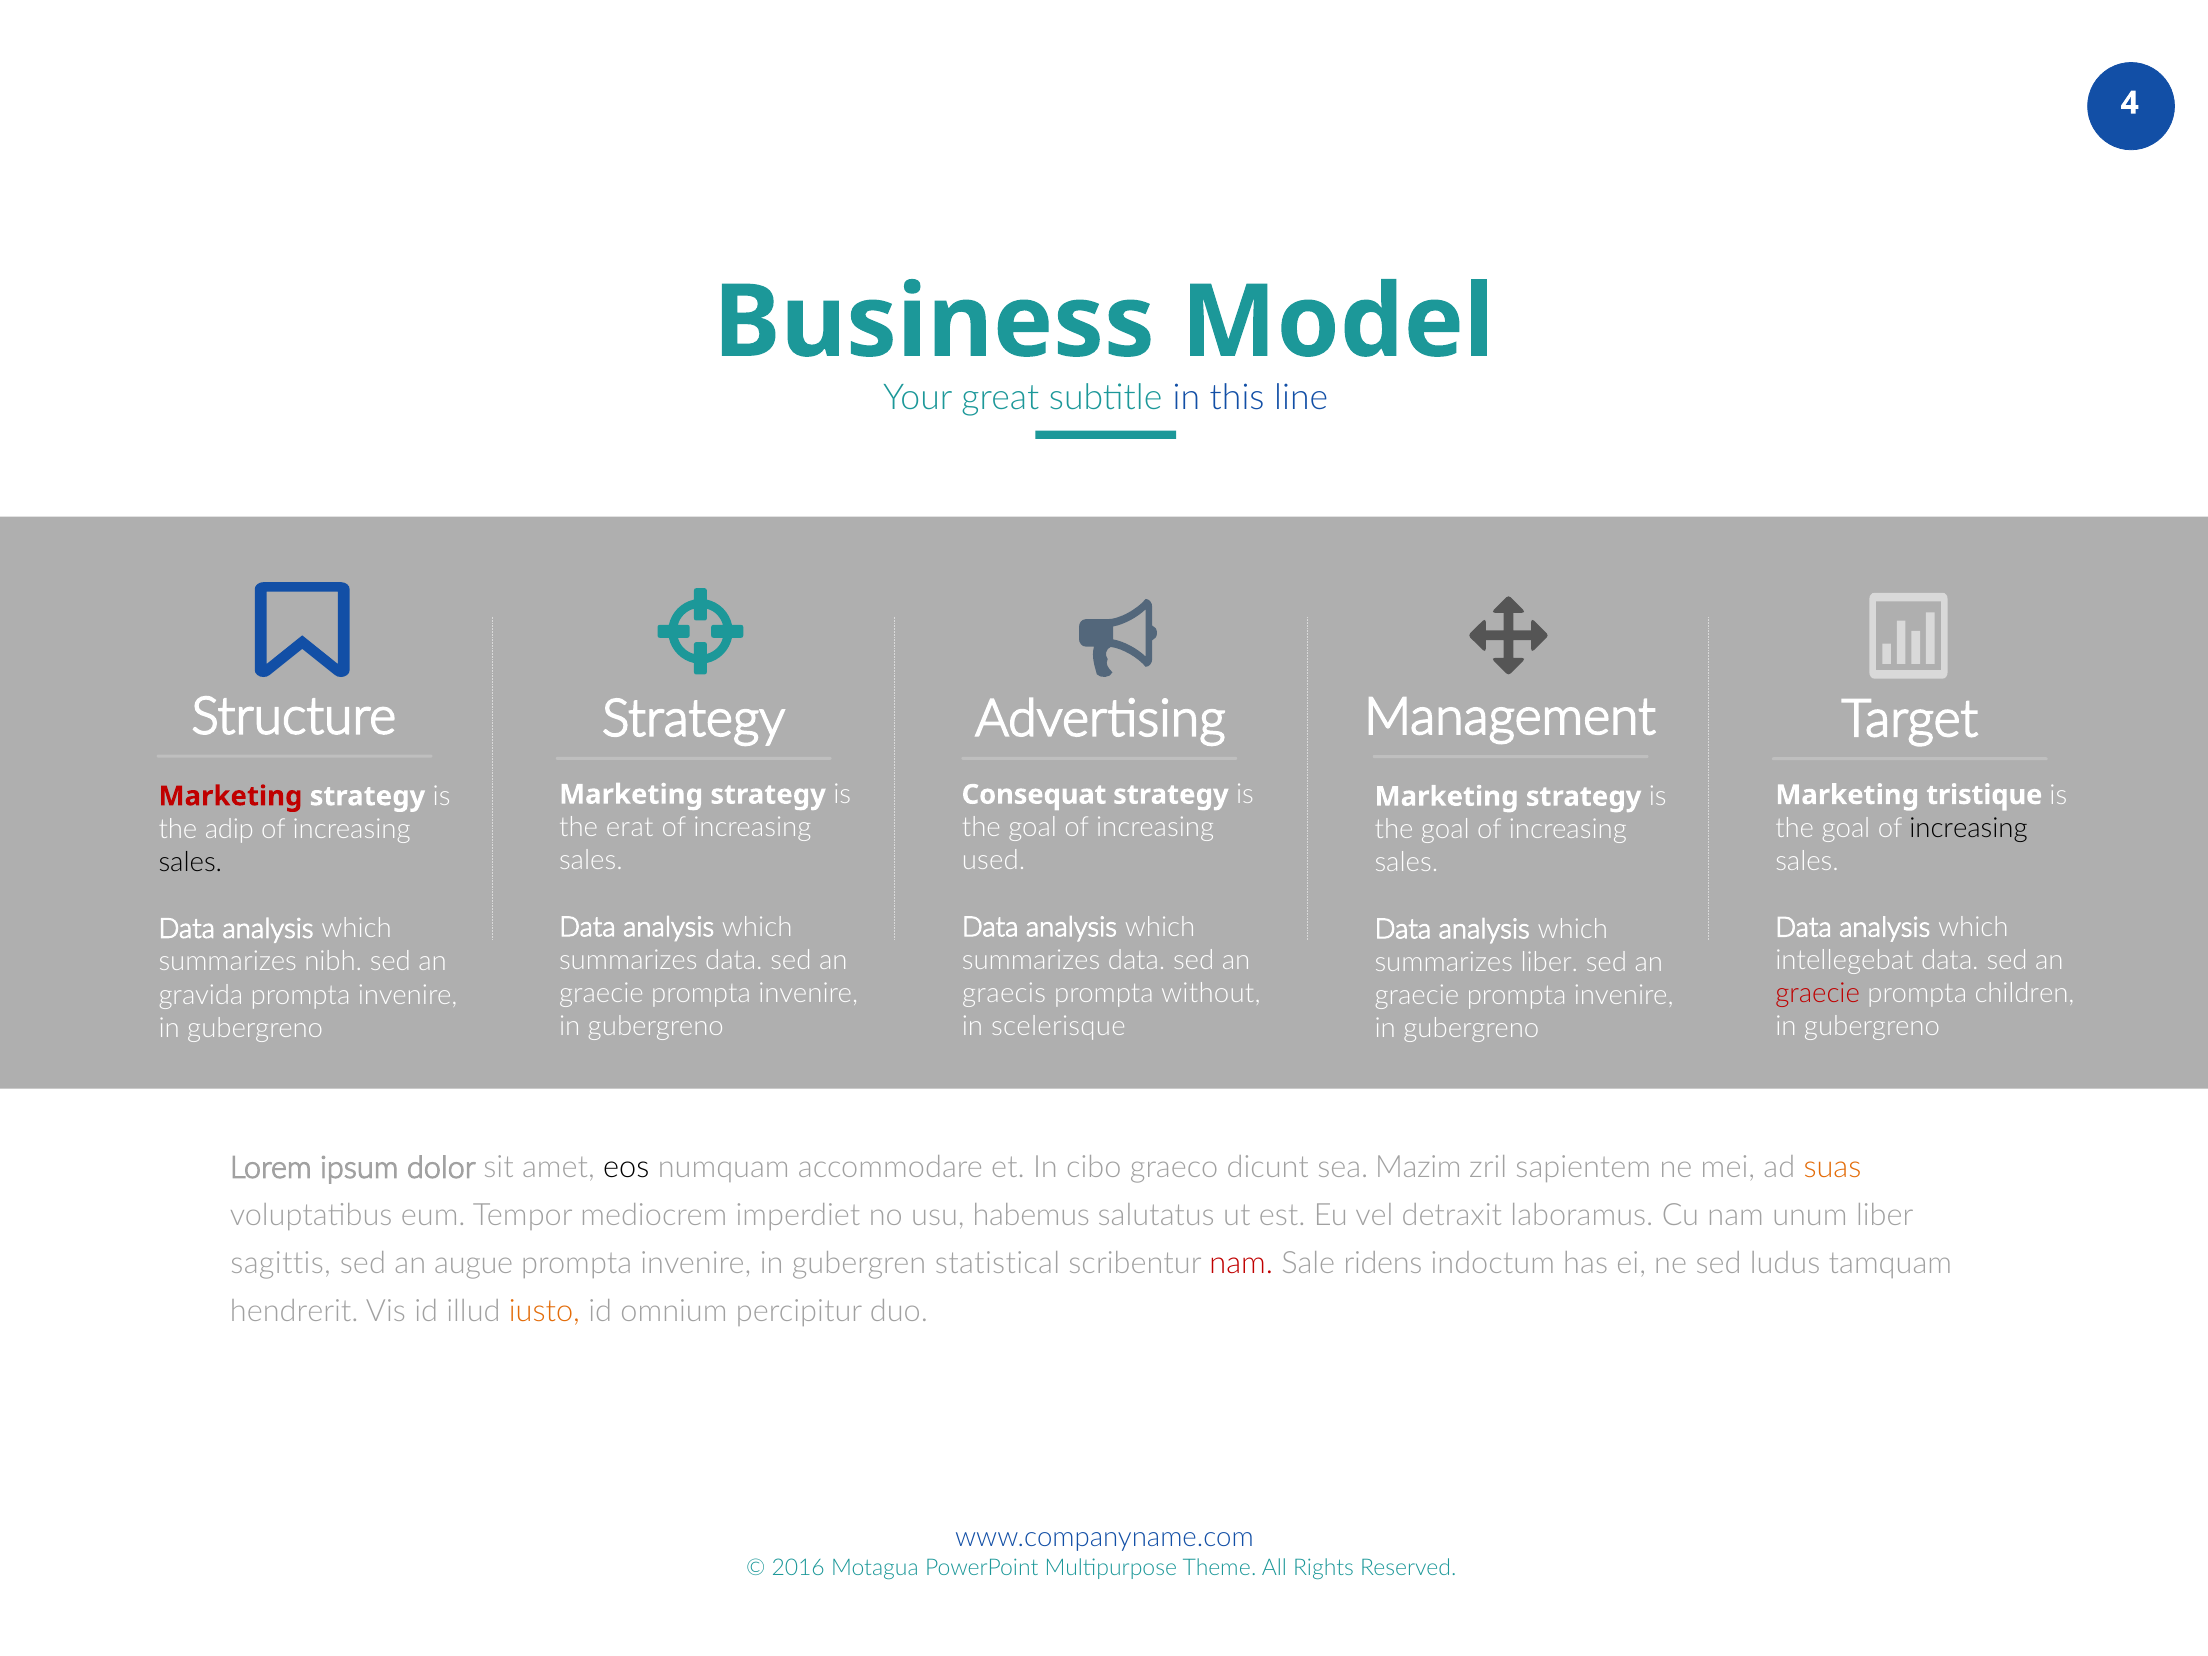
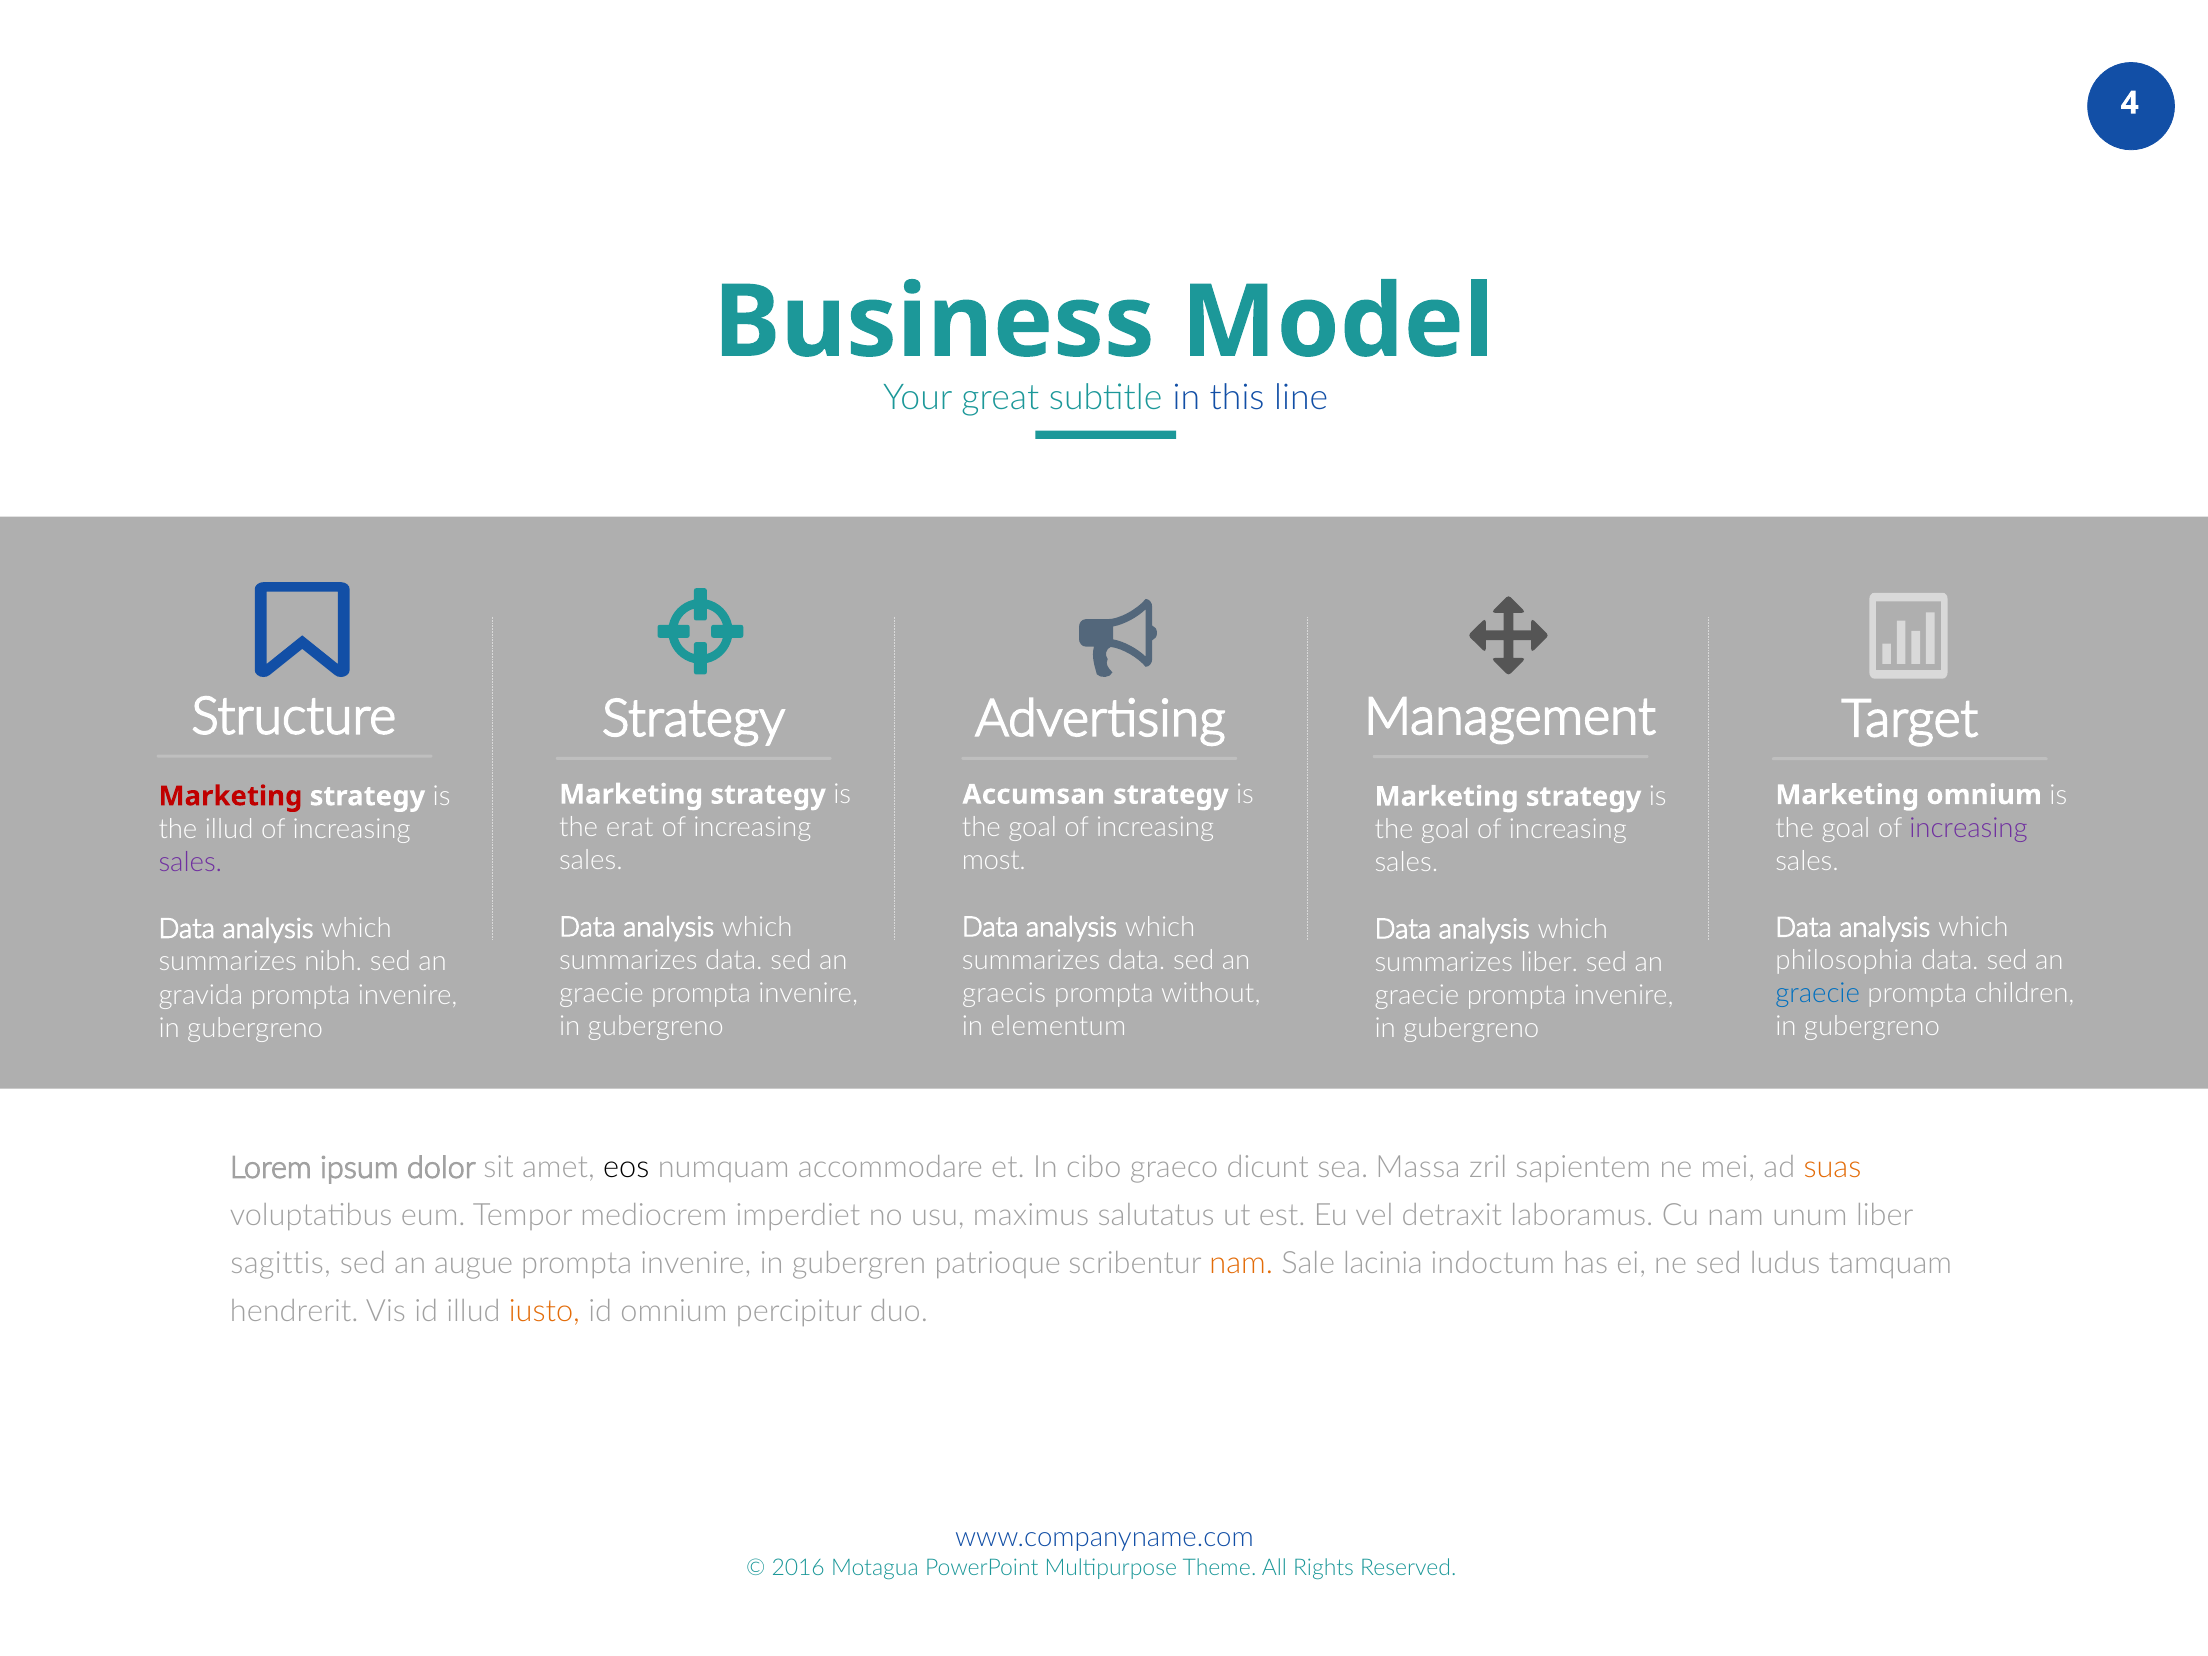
Consequat: Consequat -> Accumsan (1034, 795)
Marketing tristique: tristique -> omnium (1984, 795)
increasing colour: black -> purple (1969, 828)
the adip: adip -> illud (229, 829)
used: used -> most (994, 861)
sales colour: black -> purple (190, 862)
intellegebat: intellegebat -> philosophia (1844, 961)
graecie colour: red -> blue (1818, 994)
scelerisque: scelerisque -> elementum (1058, 1026)
Mazim: Mazim -> Massa (1418, 1168)
habemus: habemus -> maximus (1031, 1216)
statistical: statistical -> patrioque (998, 1264)
nam colour: red -> orange (1241, 1264)
ridens: ridens -> lacinia (1383, 1264)
